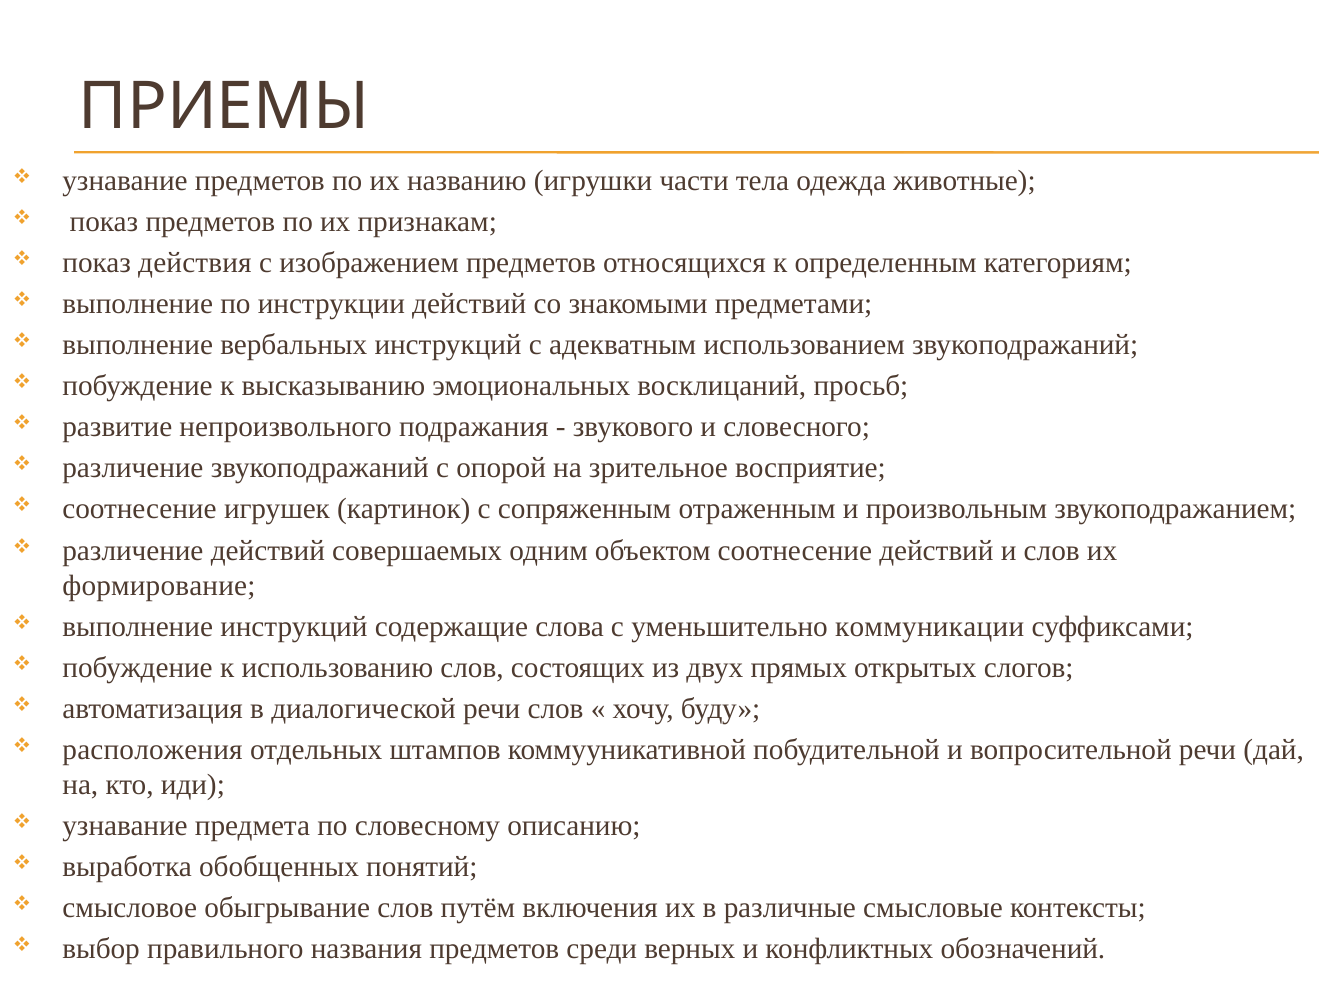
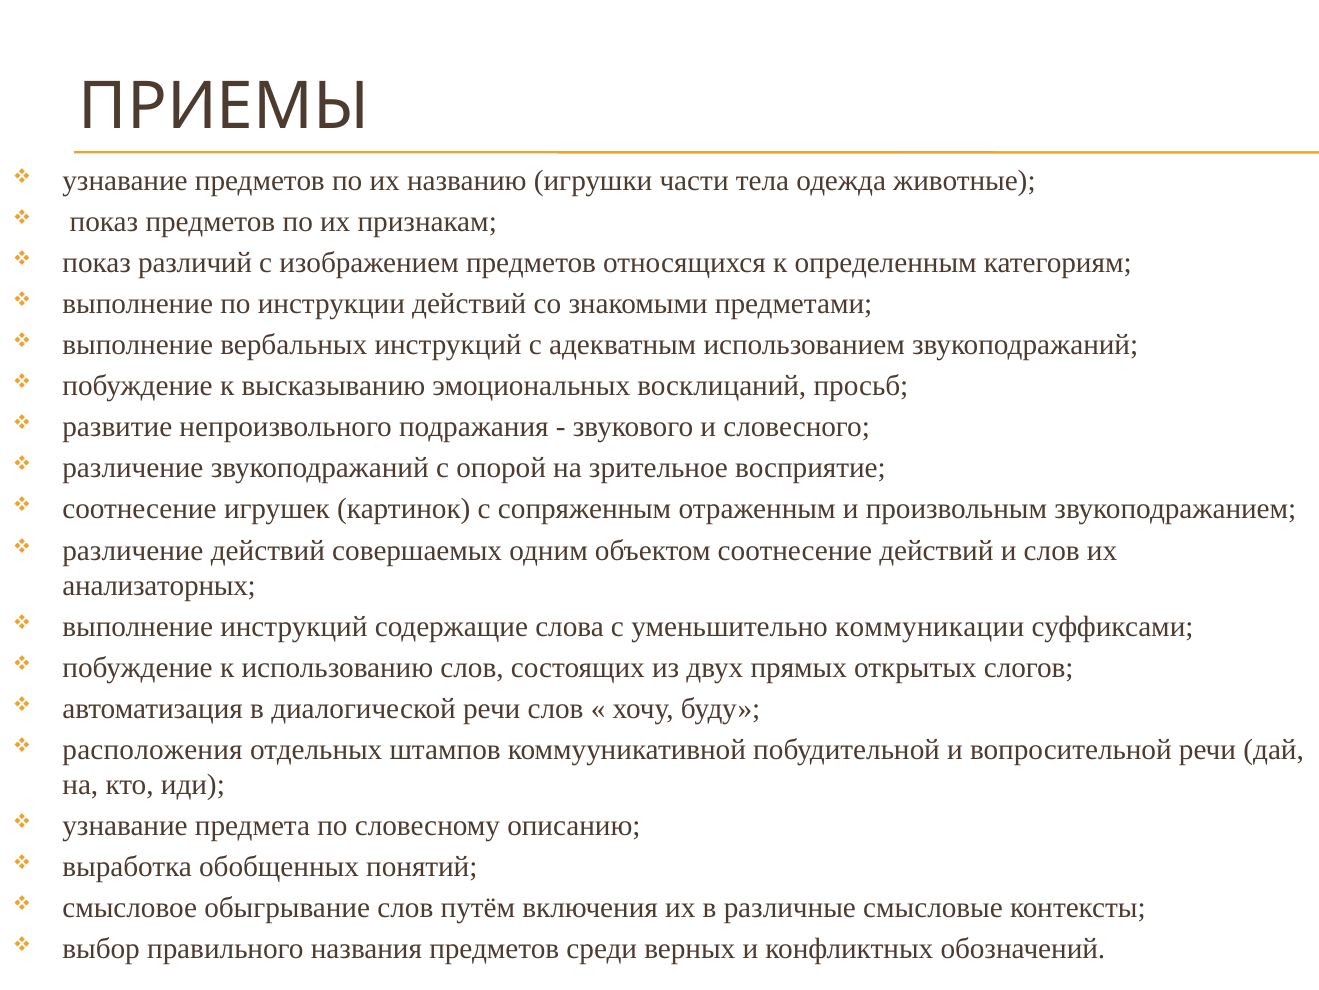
действия: действия -> различий (195, 263)
формирование: формирование -> анализаторных (159, 585)
